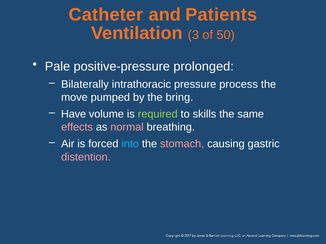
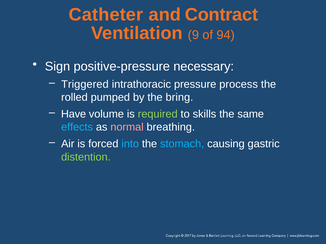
Patients: Patients -> Contract (221, 15)
3: 3 -> 9 (193, 35)
50: 50 -> 94 (226, 35)
Pale: Pale -> Sign (57, 67)
prolonged: prolonged -> necessary (204, 67)
Bilaterally: Bilaterally -> Triggered (85, 84)
move: move -> rolled (74, 97)
effects colour: pink -> light blue (77, 127)
stomach colour: pink -> light blue (182, 144)
distention colour: pink -> light green (86, 157)
